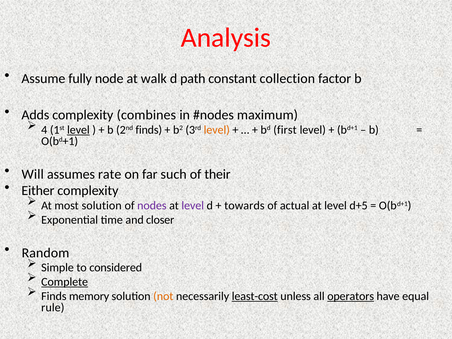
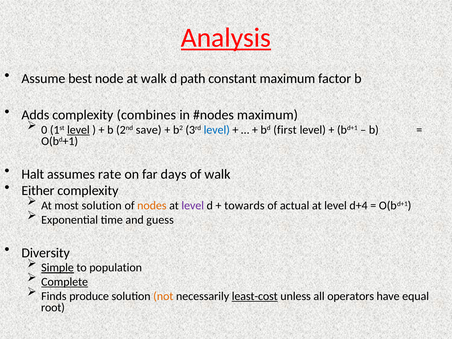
Analysis underline: none -> present (226, 38)
fully: fully -> best (80, 79)
constant collection: collection -> maximum (287, 79)
4: 4 -> 0 (44, 130)
2nd finds: finds -> save (149, 130)
level colour: orange -> blue (217, 130)
Will: Will -> Halt (33, 174)
such: such -> days (174, 174)
of their: their -> walk (217, 174)
nodes colour: purple -> orange (152, 206)
d+5: d+5 -> d+4 (359, 206)
closer: closer -> guess (160, 220)
Random: Random -> Diversity (46, 253)
Simple underline: none -> present (58, 268)
considered: considered -> population (116, 268)
memory: memory -> produce (89, 296)
operators underline: present -> none (351, 296)
rule: rule -> root (53, 308)
